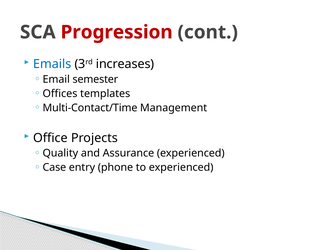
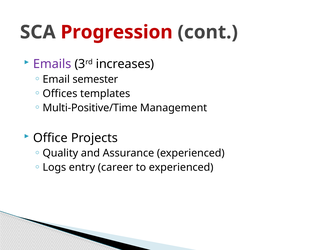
Emails colour: blue -> purple (52, 64)
Multi-Contact/Time: Multi-Contact/Time -> Multi-Positive/Time (90, 108)
Case: Case -> Logs (54, 167)
phone: phone -> career (115, 167)
